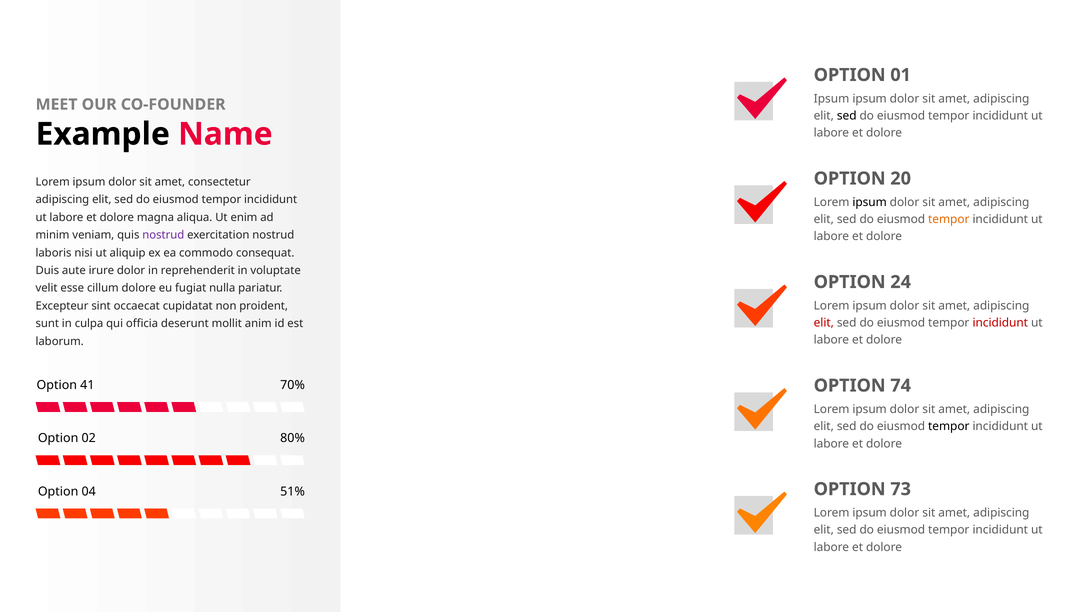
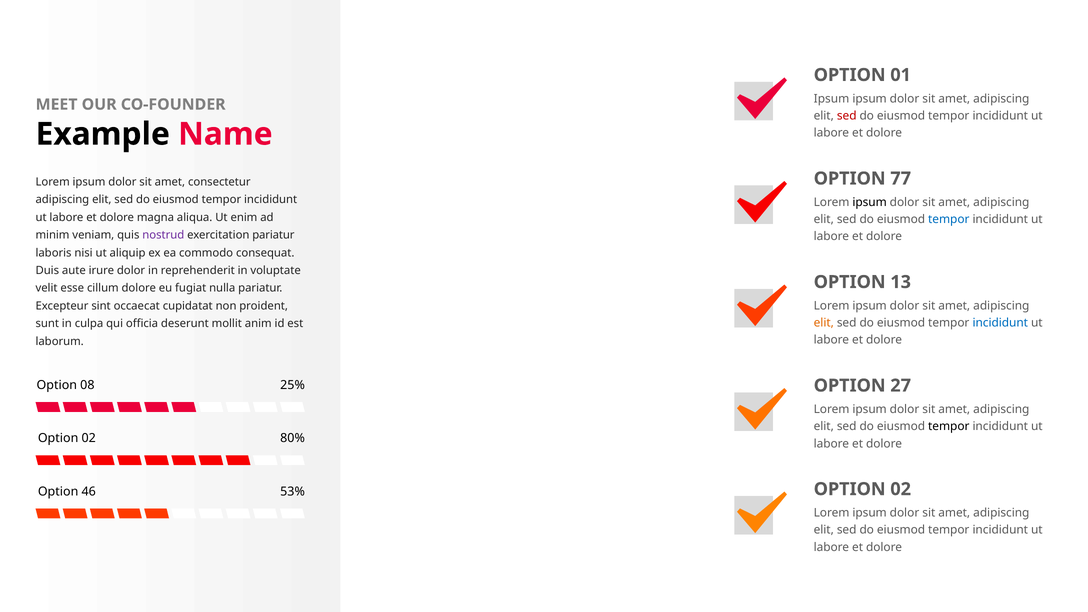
sed colour: black -> red (847, 116)
20: 20 -> 77 (901, 179)
tempor colour: orange -> blue (949, 219)
exercitation nostrud: nostrud -> pariatur (273, 235)
24: 24 -> 13 (901, 282)
elit colour: red -> orange (824, 323)
incididunt colour: red -> blue (1000, 323)
41: 41 -> 08 (87, 385)
70%: 70% -> 25% (293, 385)
74: 74 -> 27 (901, 386)
73: 73 -> 02 (901, 489)
04: 04 -> 46 (89, 492)
51%: 51% -> 53% (293, 492)
